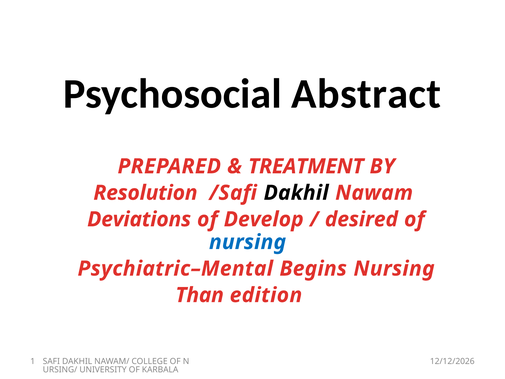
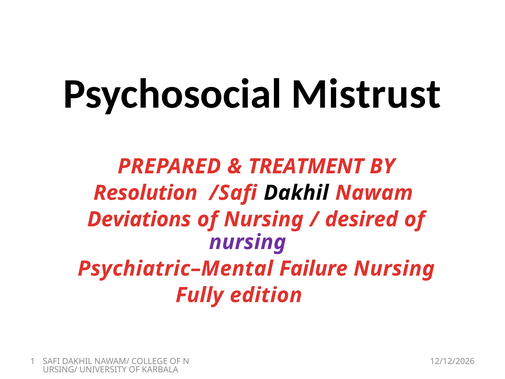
Abstract: Abstract -> Mistrust (366, 94)
Develop: Develop -> Nursing (264, 219)
nursing colour: blue -> purple (248, 242)
Begins: Begins -> Failure (313, 268)
Than: Than -> Fully (199, 295)
